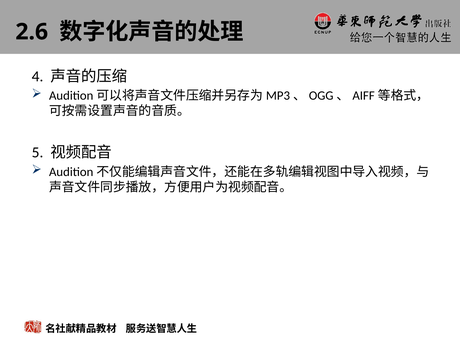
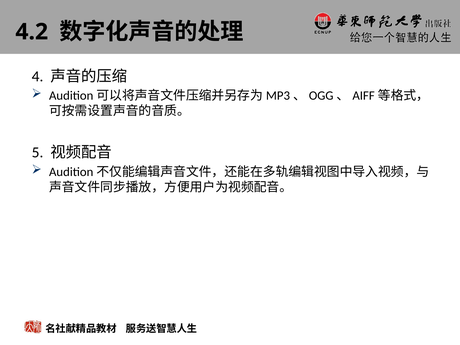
2.6: 2.6 -> 4.2 (32, 32)
